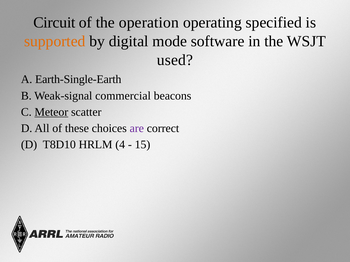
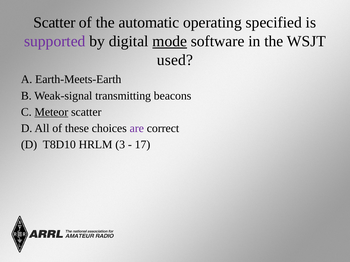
Circuit: Circuit -> Scatter (54, 23)
operation: operation -> automatic (149, 23)
supported colour: orange -> purple (55, 41)
mode underline: none -> present (170, 41)
Earth-Single-Earth: Earth-Single-Earth -> Earth-Meets-Earth (78, 80)
commercial: commercial -> transmitting (123, 96)
4: 4 -> 3 (120, 145)
15: 15 -> 17 (143, 145)
